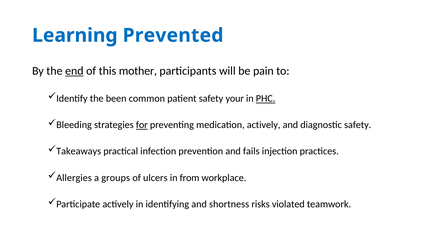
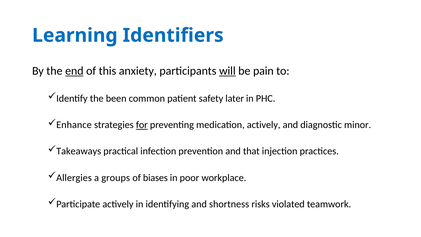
Prevented: Prevented -> Identifiers (173, 35)
mother: mother -> anxiety (138, 71)
will underline: none -> present (227, 71)
your: your -> later (235, 98)
PHC underline: present -> none (266, 98)
Bleeding: Bleeding -> Enhance (74, 125)
diagnostic safety: safety -> minor (358, 125)
fails: fails -> that (251, 151)
ulcers: ulcers -> biases (155, 178)
from: from -> poor (189, 178)
